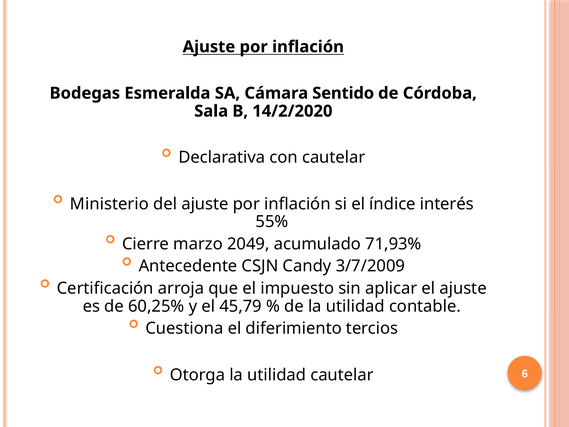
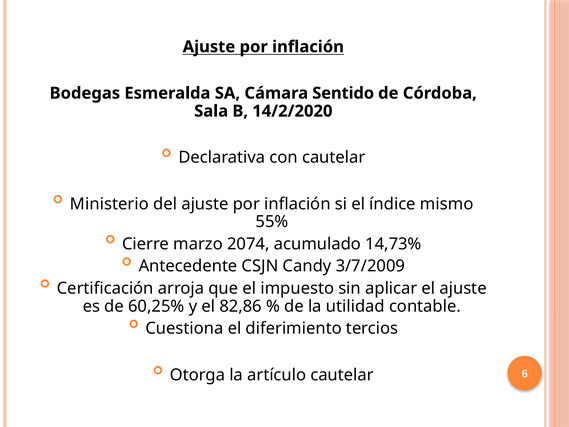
interés: interés -> mismo (447, 204)
2049: 2049 -> 2074 (248, 244)
71,93%: 71,93% -> 14,73% (393, 244)
45,79: 45,79 -> 82,86 (241, 306)
Otorga la utilidad: utilidad -> artículo (277, 375)
